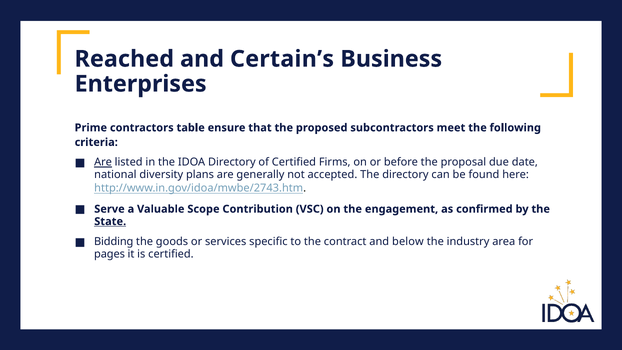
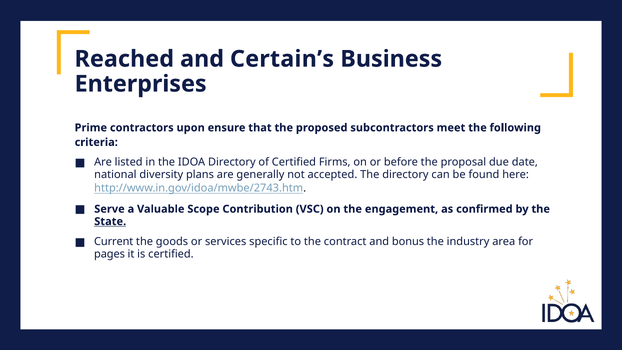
table: table -> upon (191, 128)
Are underline: present -> none (103, 162)
Bidding: Bidding -> Current (114, 242)
below: below -> bonus (408, 242)
